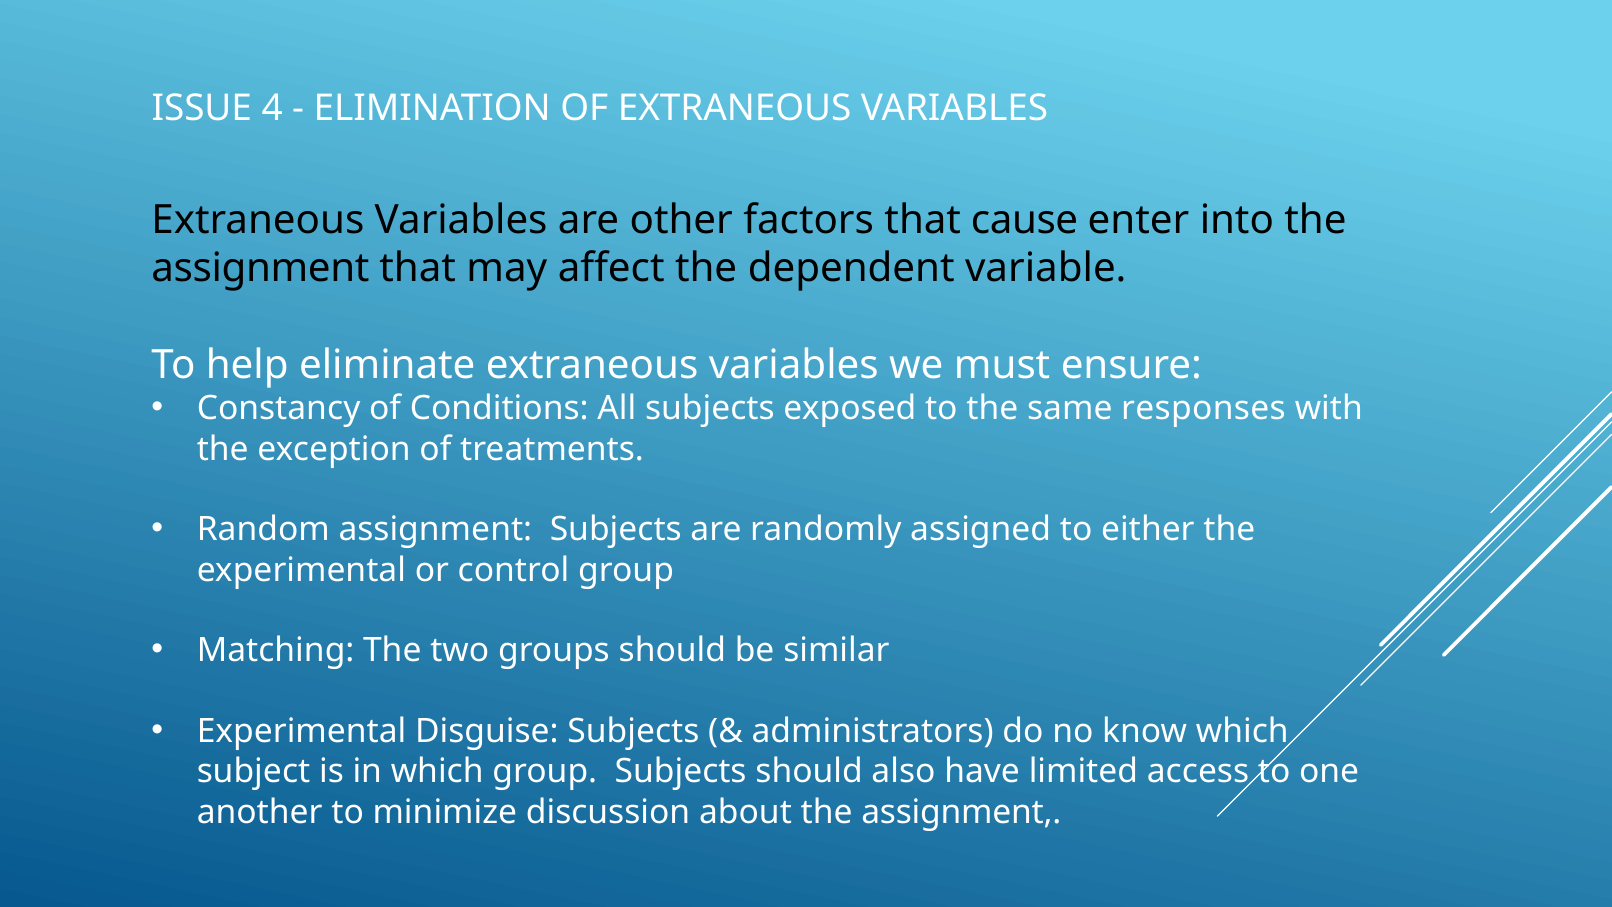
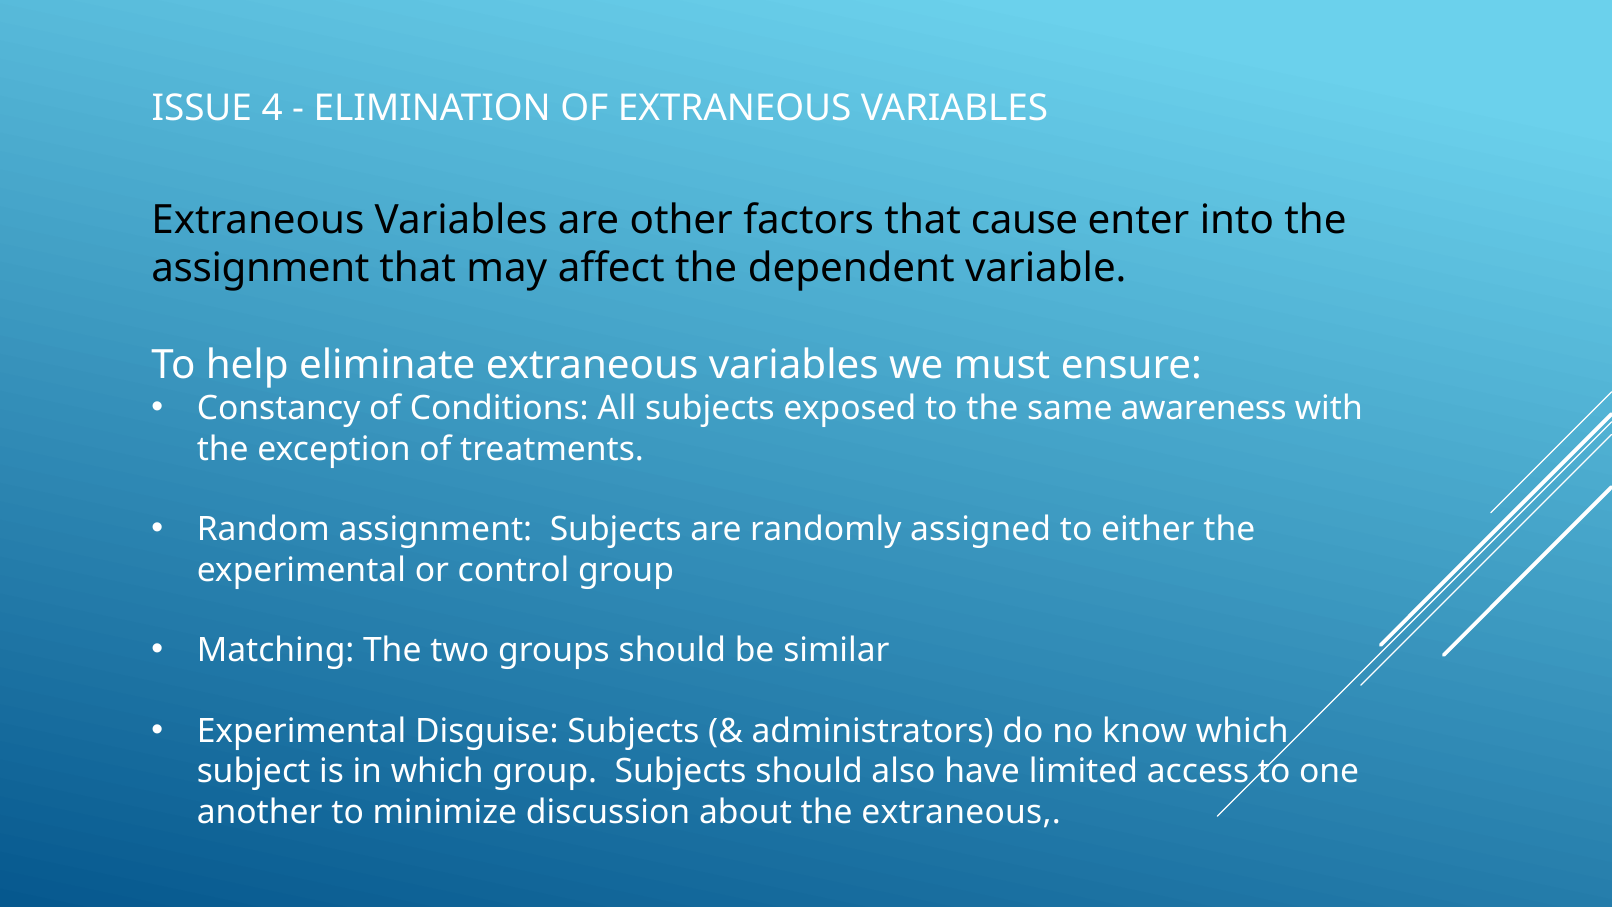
responses: responses -> awareness (1204, 409)
about the assignment: assignment -> extraneous (961, 812)
